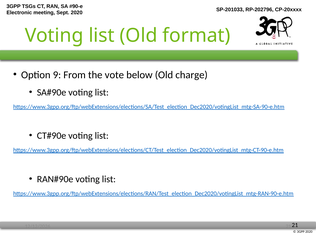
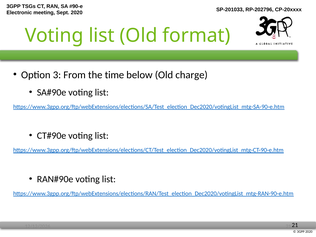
9: 9 -> 3 (57, 75)
vote: vote -> time (114, 75)
